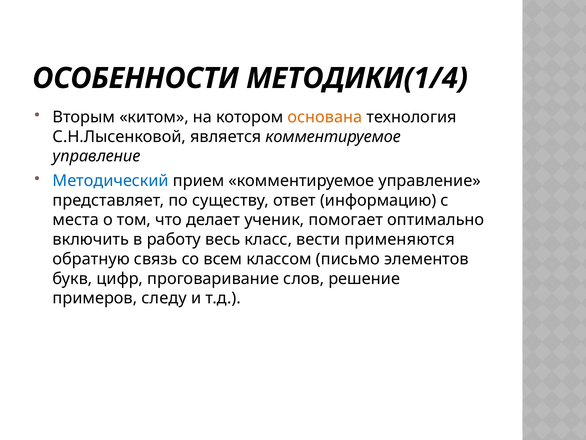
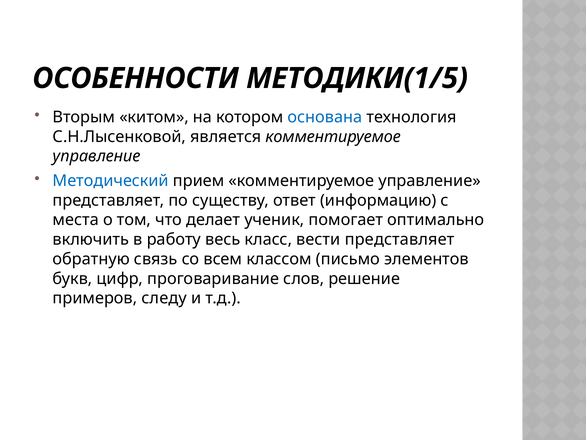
МЕТОДИКИ(1/4: МЕТОДИКИ(1/4 -> МЕТОДИКИ(1/5 (357, 78)
основана colour: orange -> blue (325, 117)
вести применяются: применяются -> представляет (400, 239)
